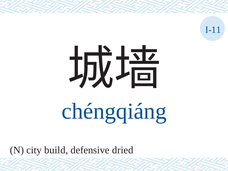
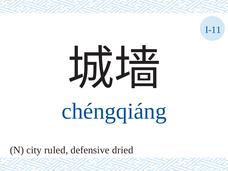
build: build -> ruled (56, 150)
